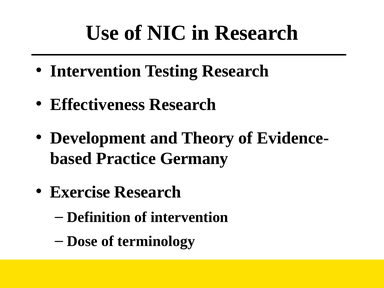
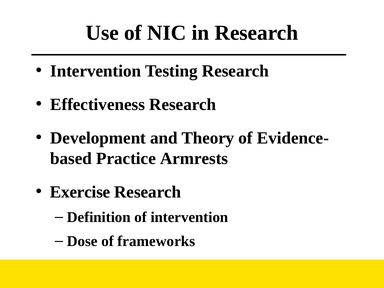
Germany: Germany -> Armrests (194, 158)
terminology: terminology -> frameworks (156, 241)
